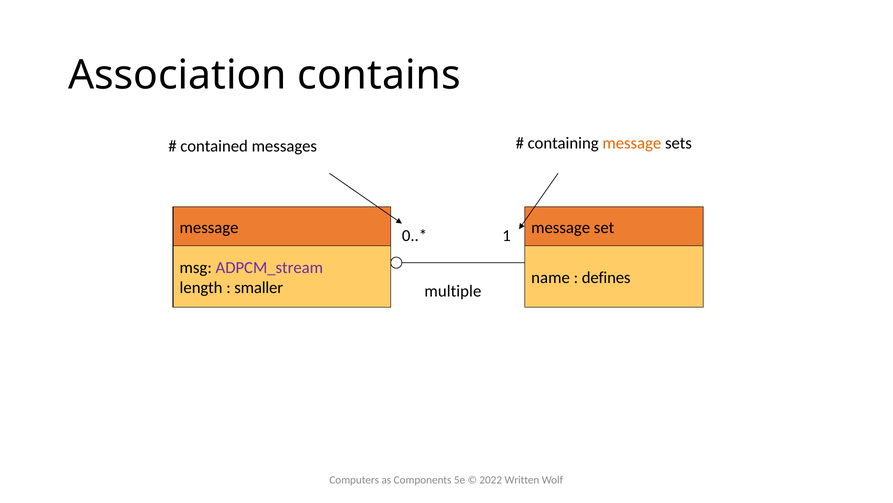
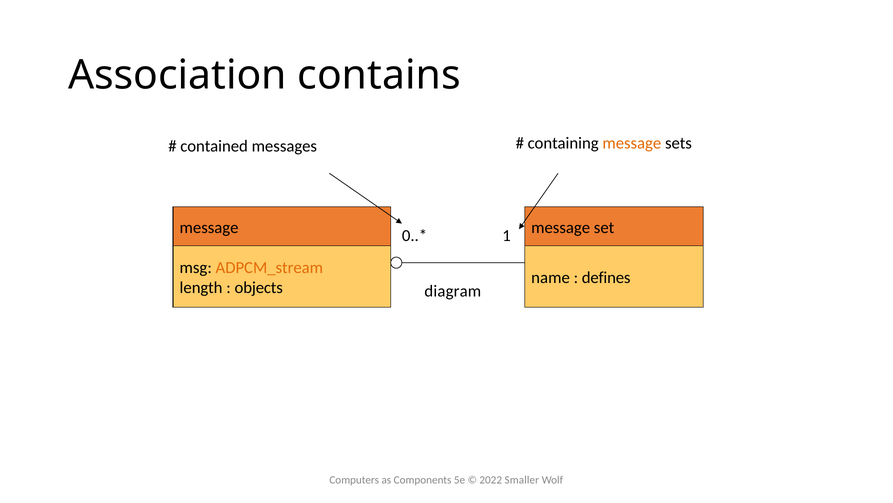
ADPCM_stream colour: purple -> orange (269, 267)
smaller: smaller -> objects (259, 287)
multiple: multiple -> diagram (453, 291)
Written: Written -> Smaller (522, 480)
